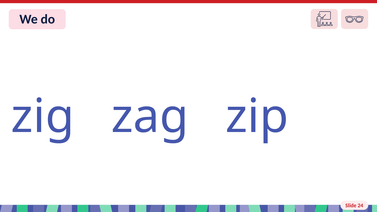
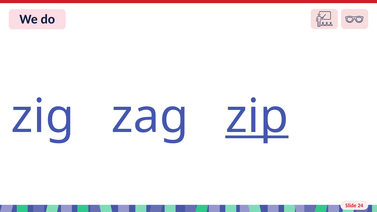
zip underline: none -> present (257, 117)
